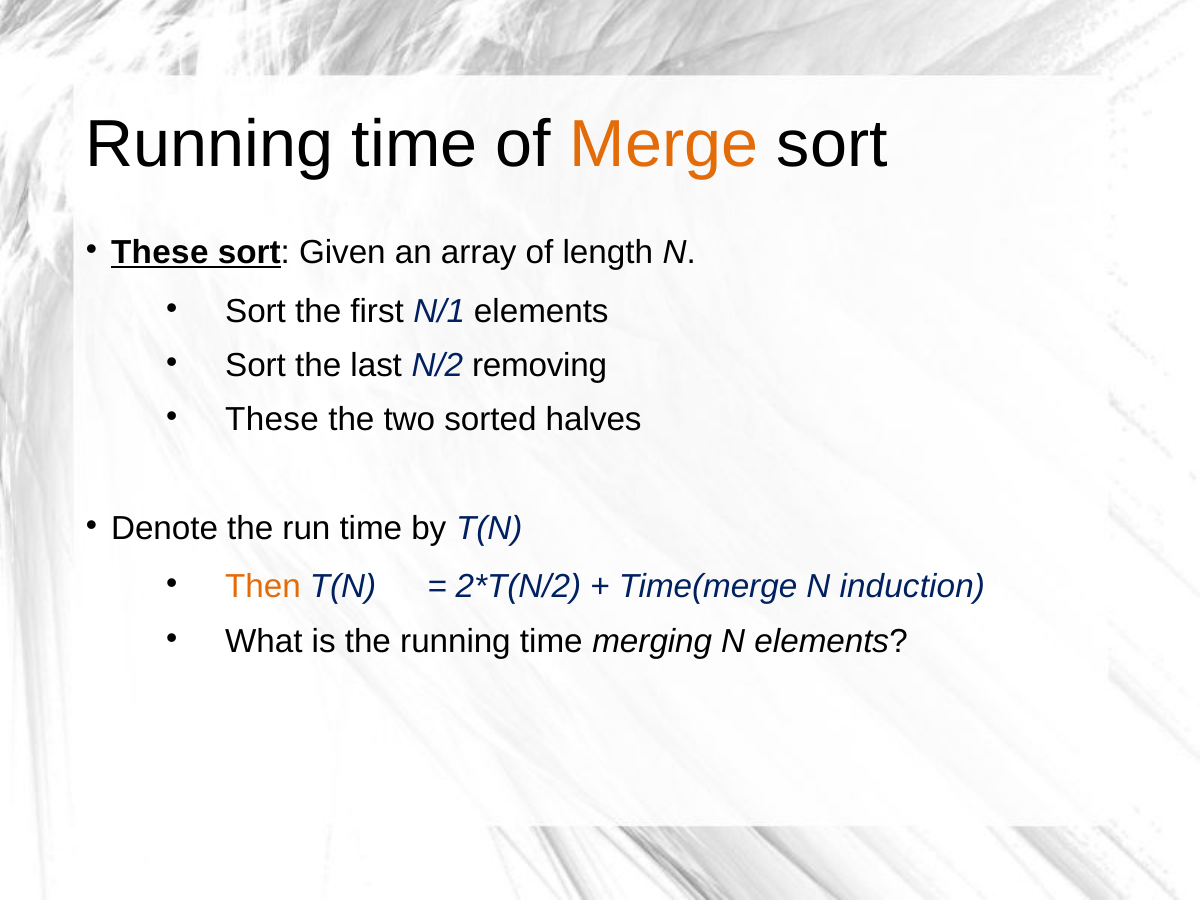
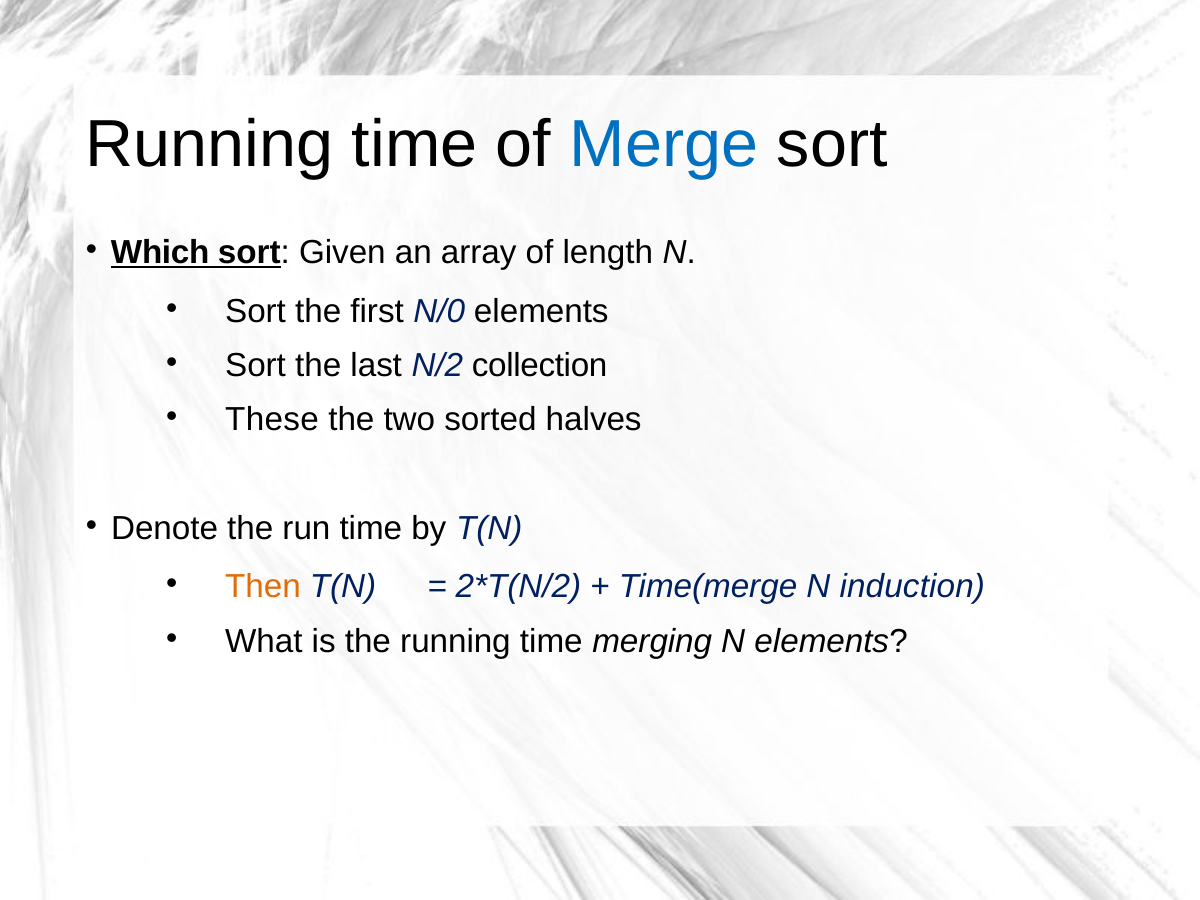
Merge colour: orange -> blue (664, 145)
These: These -> Which (160, 252)
N/1: N/1 -> N/0 (439, 311)
removing: removing -> collection (540, 365)
